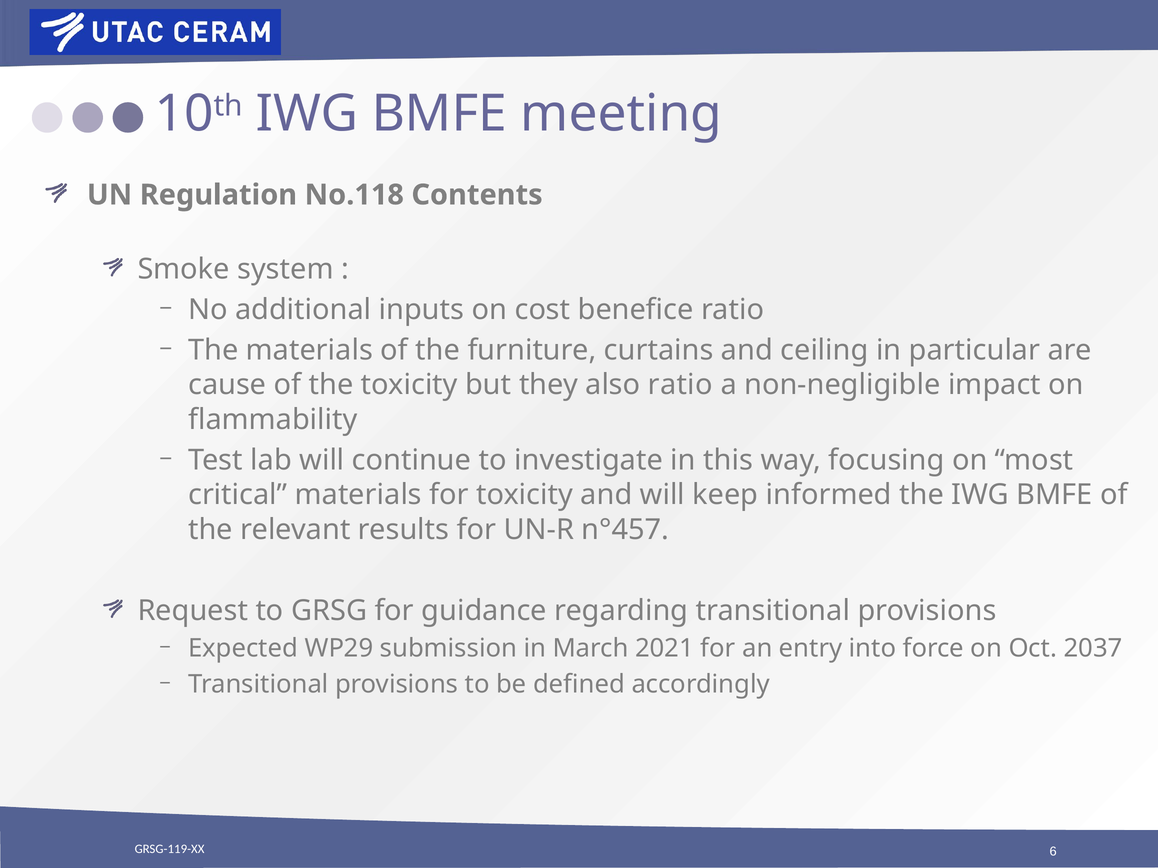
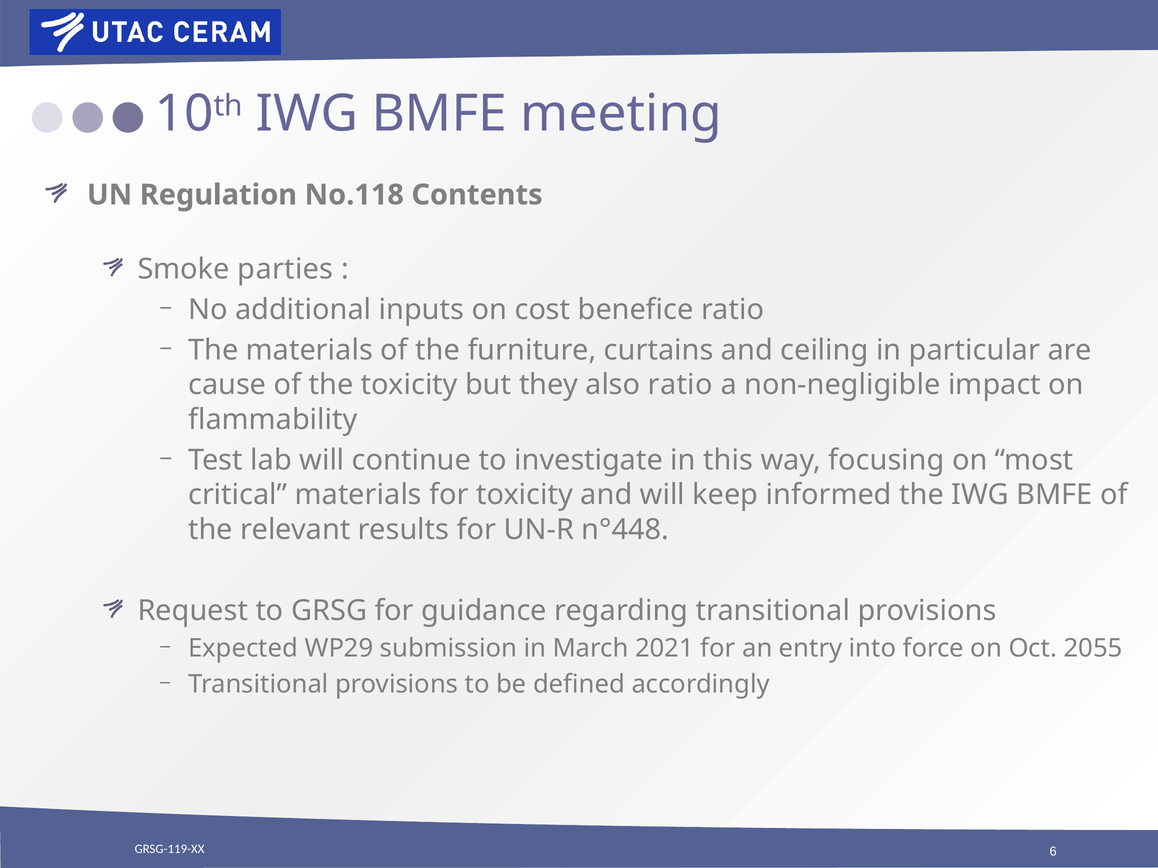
system: system -> parties (285, 269)
n°457: n°457 -> n°448 (625, 530)
2037: 2037 -> 2055 (1093, 649)
